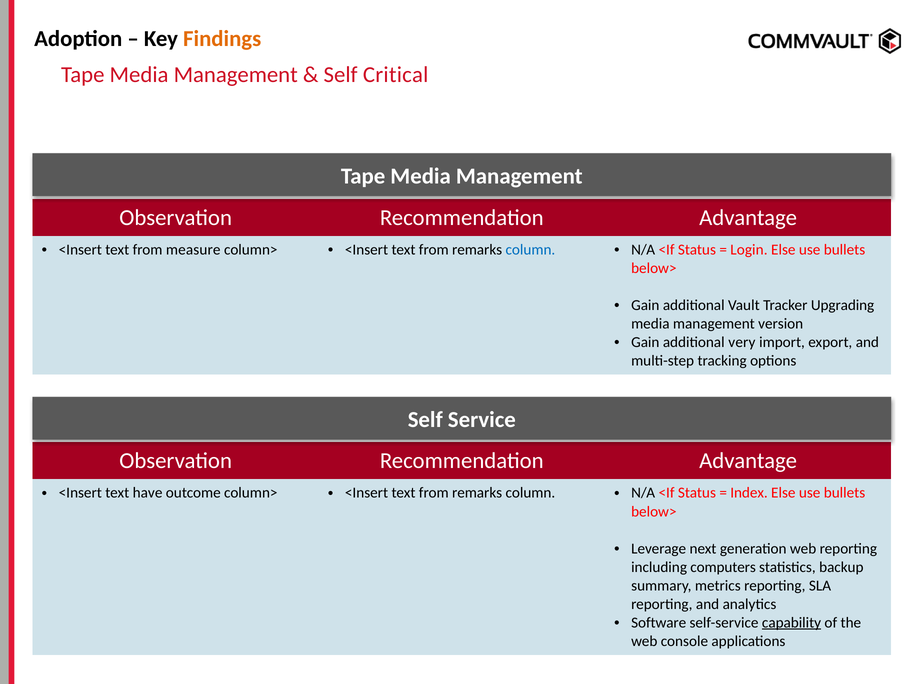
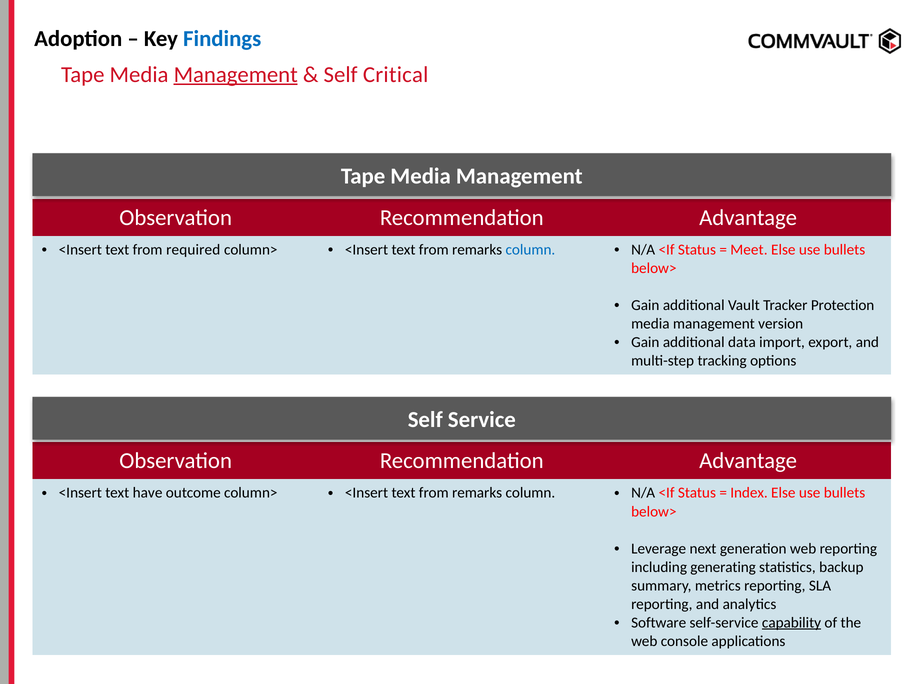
Findings colour: orange -> blue (222, 39)
Management underline: none -> present (236, 75)
measure: measure -> required (193, 250)
Login: Login -> Meet (749, 250)
Upgrading: Upgrading -> Protection (843, 305)
very: very -> data (742, 342)
computers: computers -> generating (723, 567)
